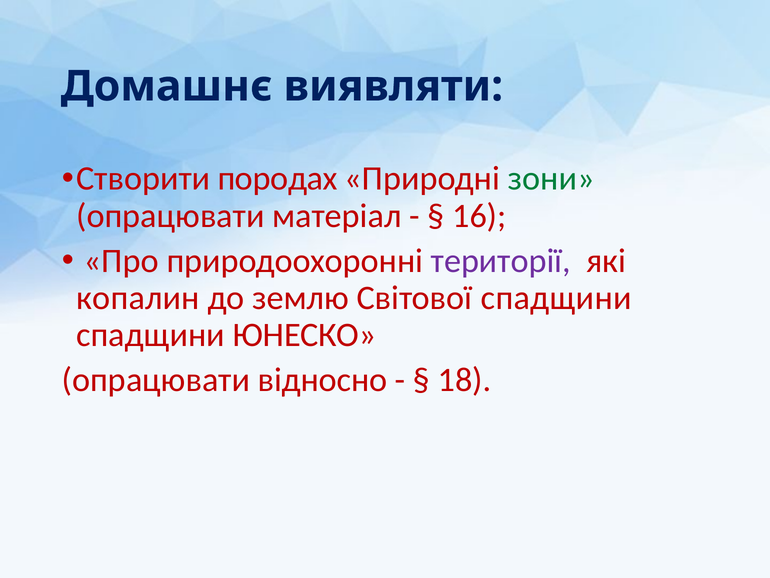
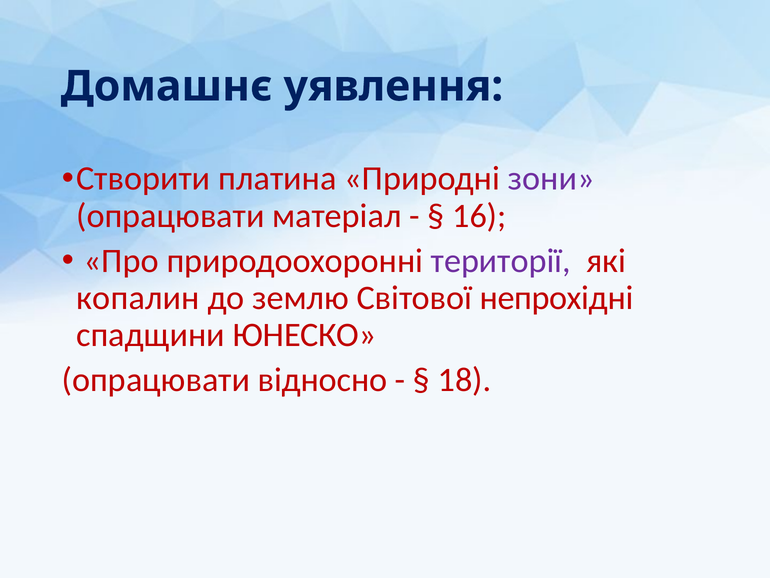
виявляти: виявляти -> уявлення (393, 86)
породах: породах -> платина (277, 179)
зони colour: green -> purple (551, 179)
Світової спадщини: спадщини -> непрохідні (557, 298)
